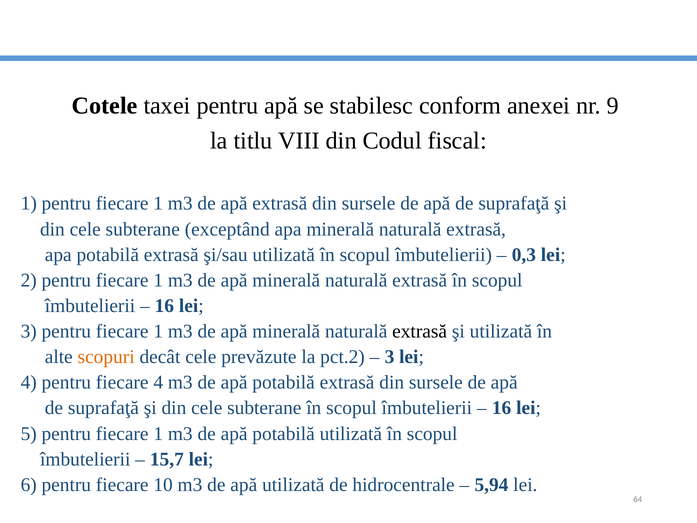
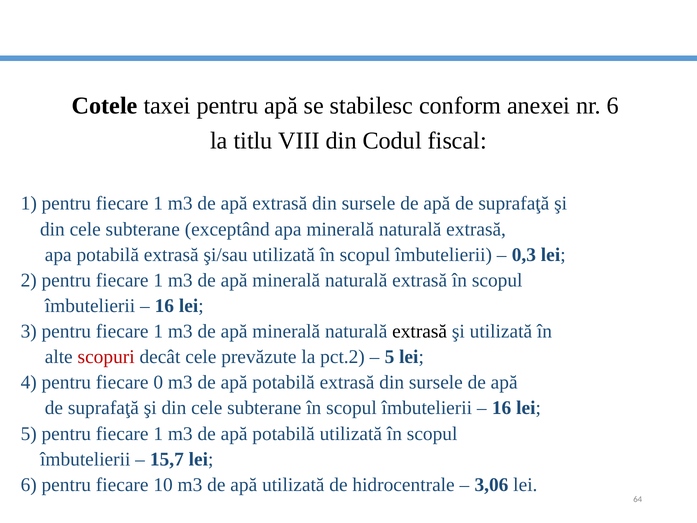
nr 9: 9 -> 6 (613, 106)
scopuri colour: orange -> red (106, 357)
3: 3 -> 5 (389, 357)
fiecare 4: 4 -> 0 (158, 382)
5,94: 5,94 -> 3,06 (491, 484)
